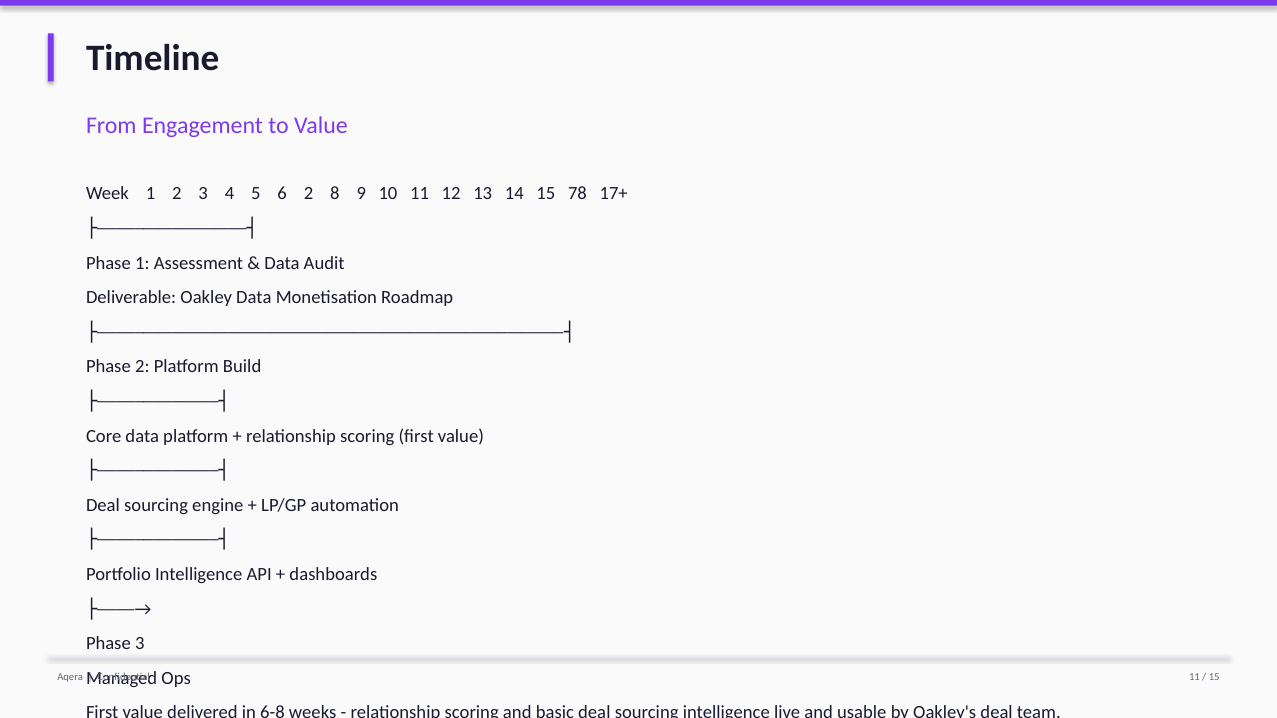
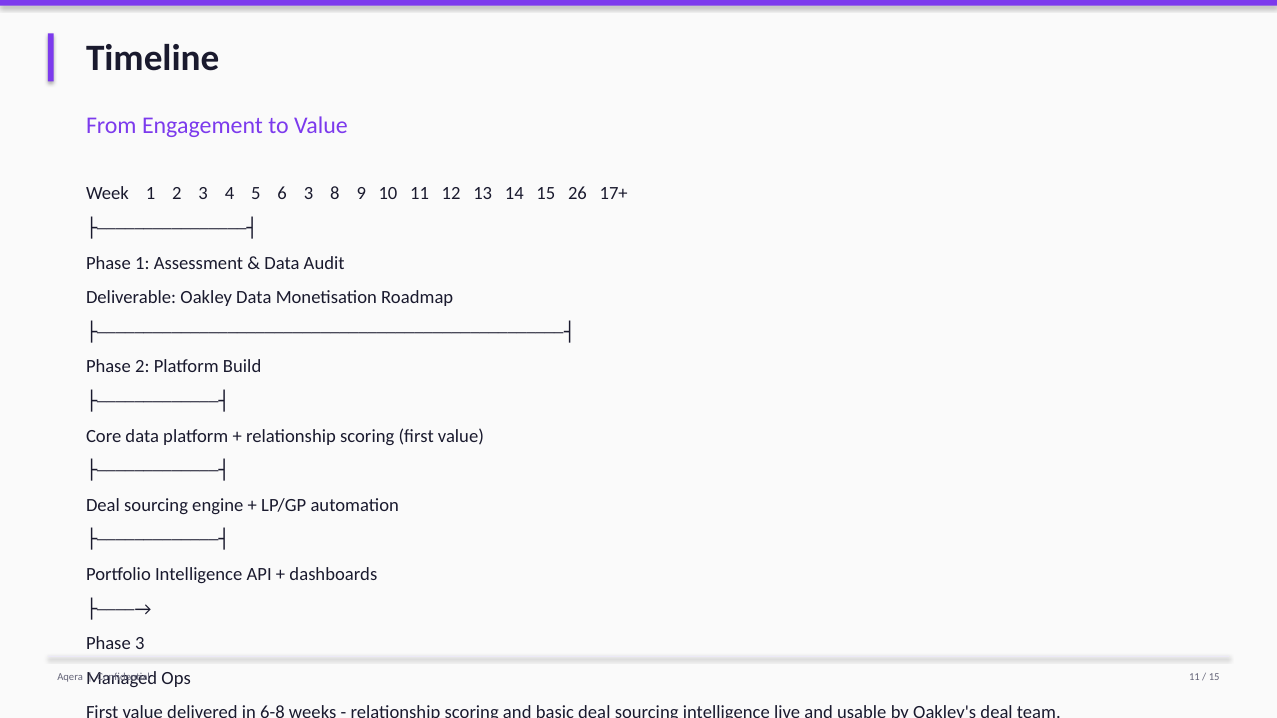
6 2: 2 -> 3 (308, 194)
78: 78 -> 26 (577, 194)
